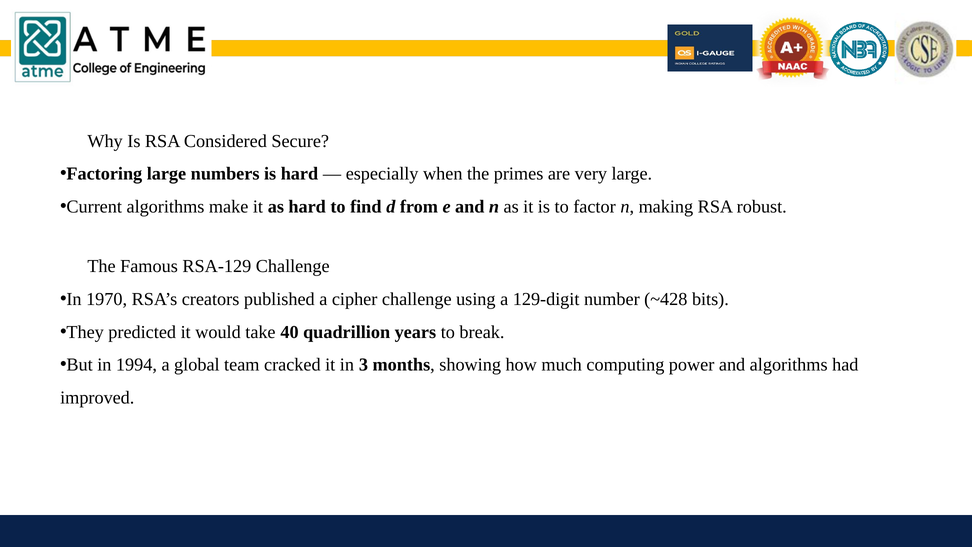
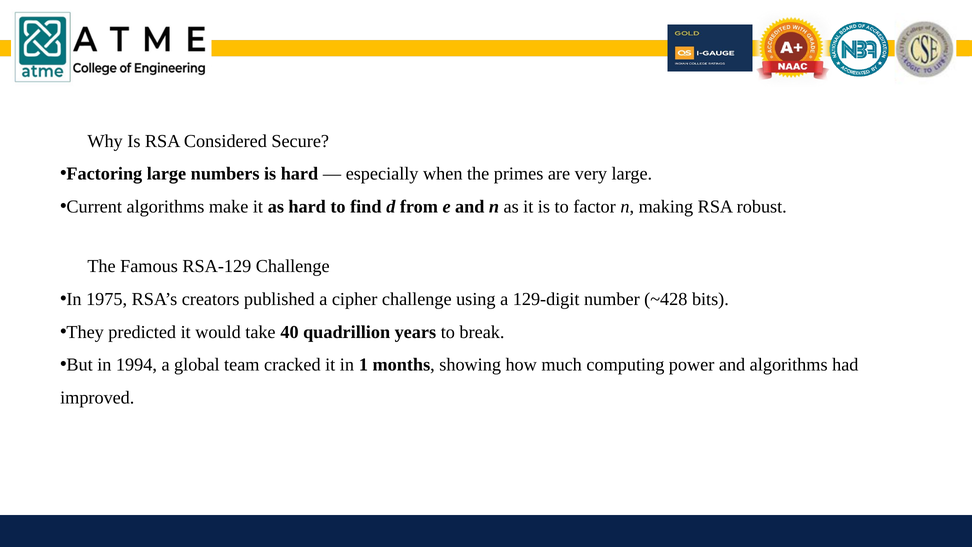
1970: 1970 -> 1975 (107, 299)
3: 3 -> 1 (363, 365)
